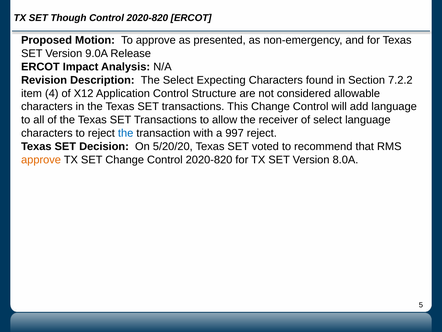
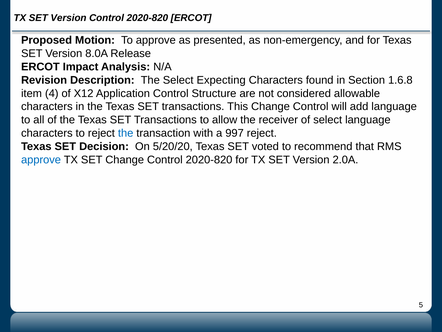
Though: Though -> Version (69, 18)
9.0A: 9.0A -> 8.0A (97, 53)
7.2.2: 7.2.2 -> 1.6.8 (400, 80)
approve colour: orange -> blue (41, 160)
8.0A: 8.0A -> 2.0A (345, 160)
